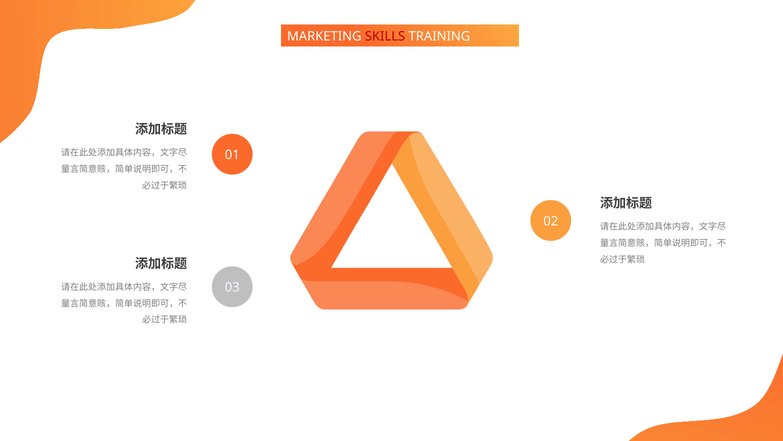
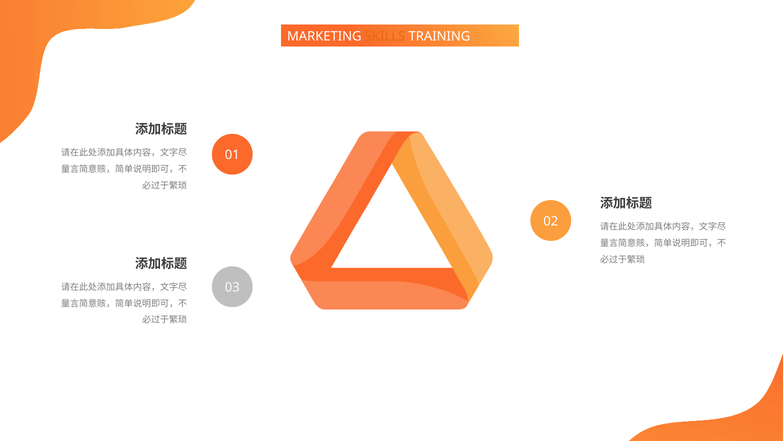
SKILLS colour: red -> orange (385, 36)
